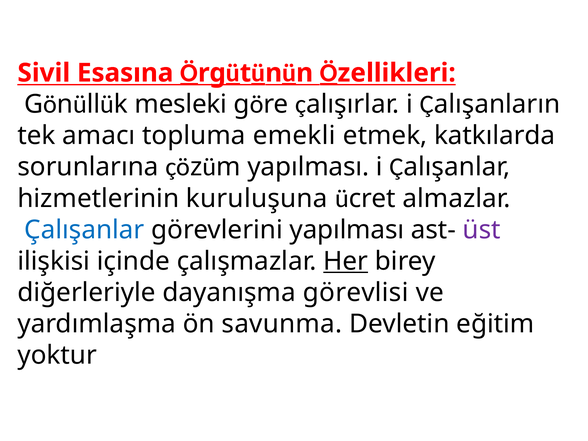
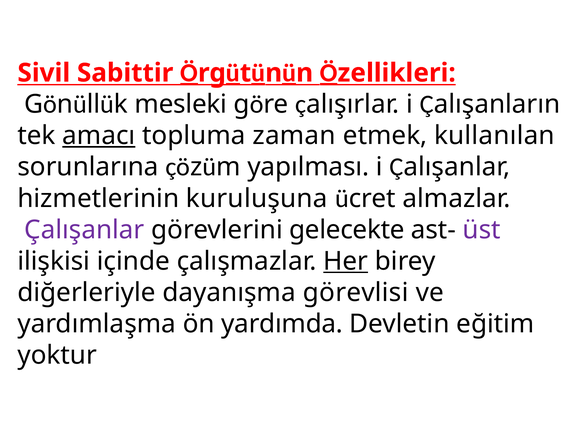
Esasına: Esasına -> Sabittir (125, 73)
amacı underline: none -> present (99, 136)
emekli: emekli -> zaman (294, 136)
katkılarda: katkılarda -> kullanılan (494, 136)
Çalışanlar colour: blue -> purple (84, 230)
görevlerini yapılması: yapılması -> gelecekte (347, 230)
savunma: savunma -> yardımda (282, 324)
